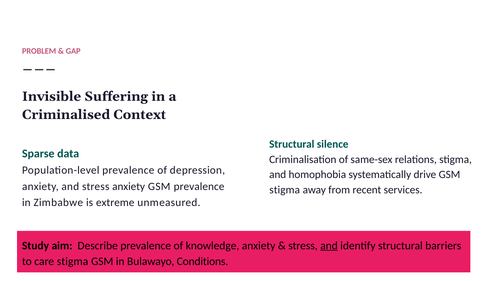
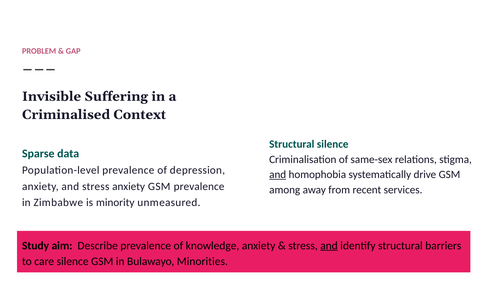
and underline: none -> present (278, 175)
stigma: stigma -> among (285, 190)
extreme: extreme -> minority (115, 203)
care stigma: stigma -> silence (73, 262)
Conditions: Conditions -> Minorities (202, 262)
